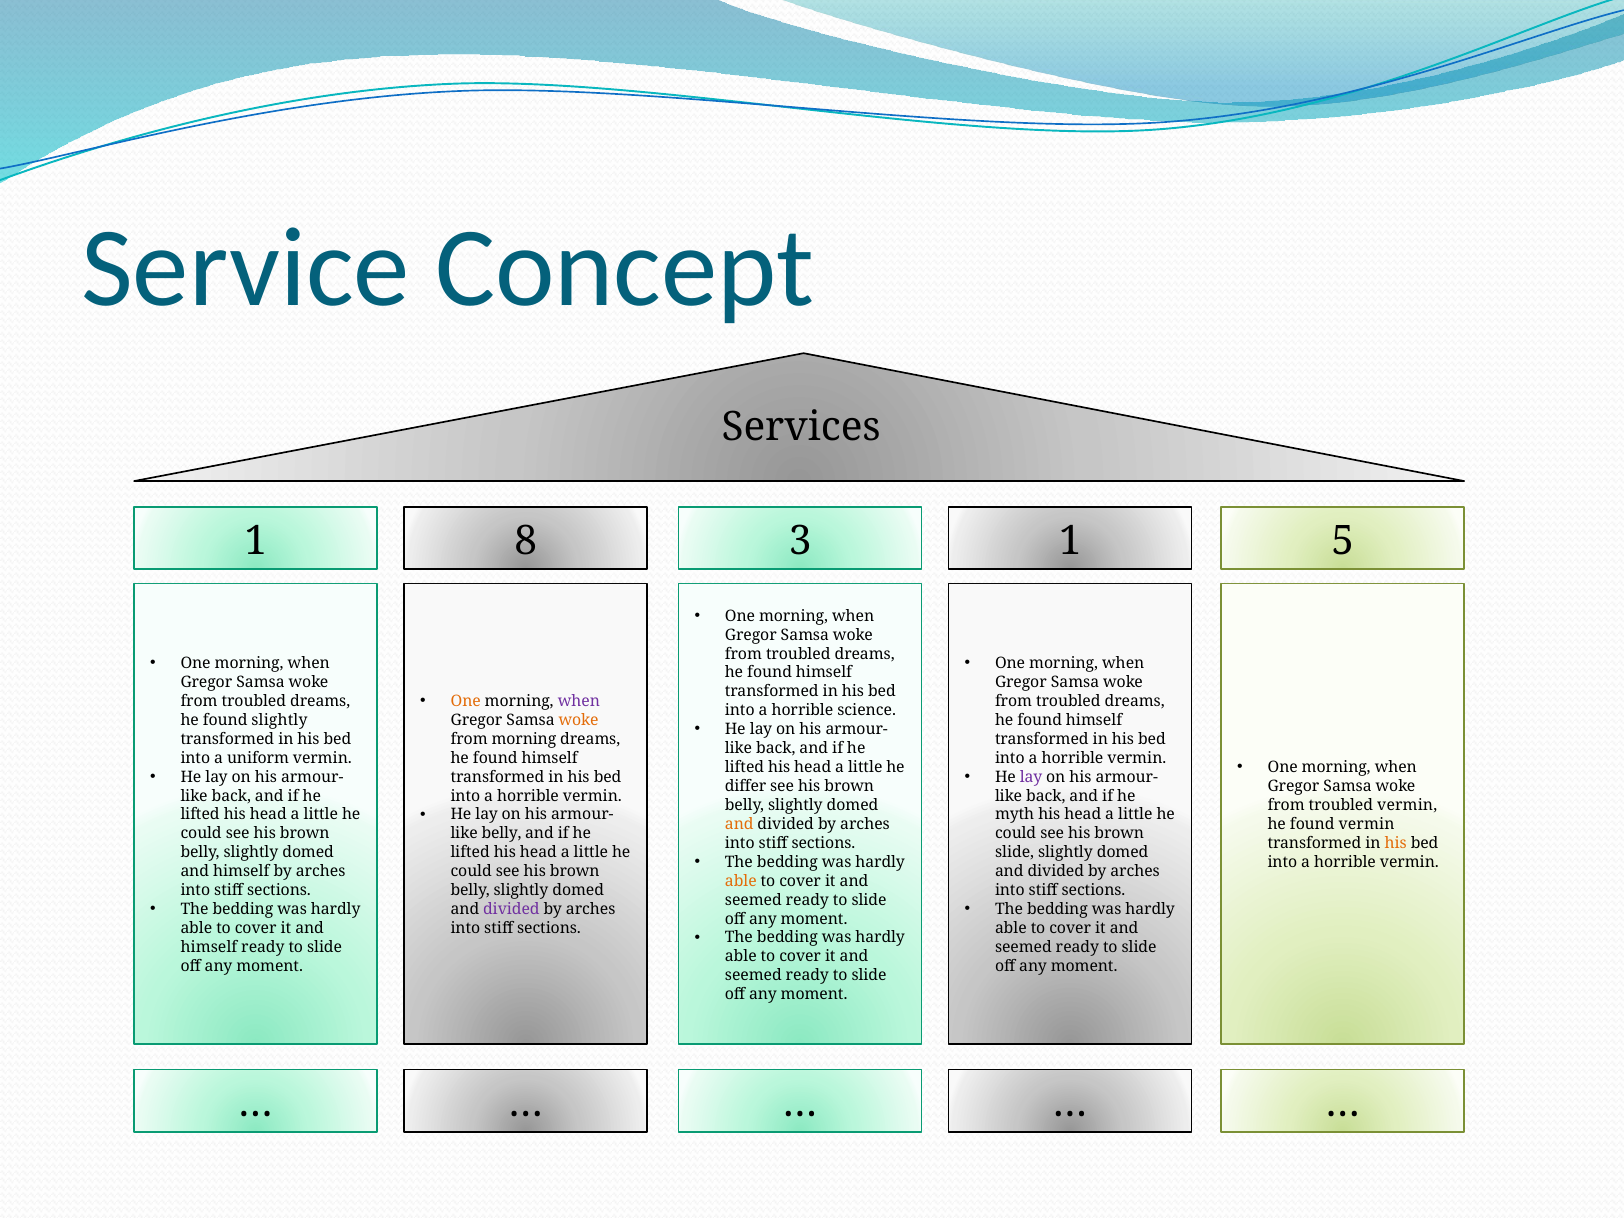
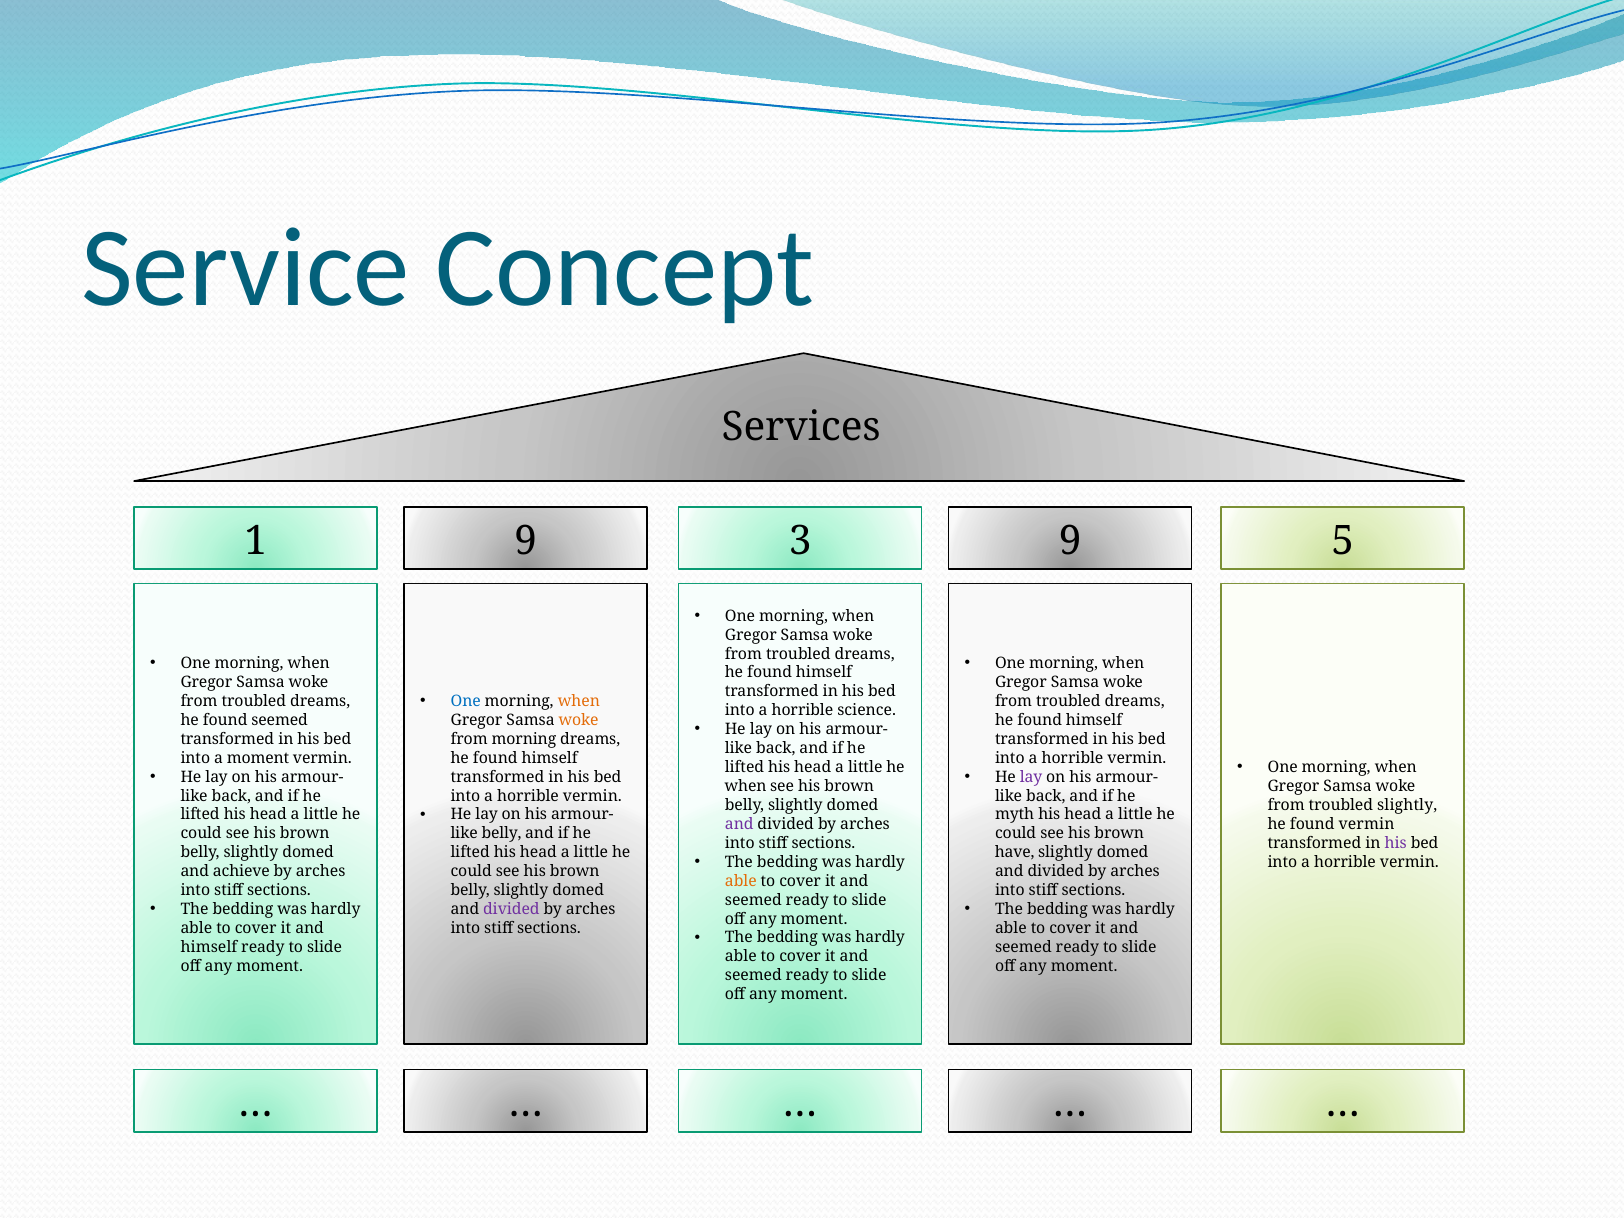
1 8: 8 -> 9 (526, 541)
3 1: 1 -> 9 (1070, 541)
One colour: orange -> blue (466, 701)
when colour: purple -> orange (579, 701)
found slightly: slightly -> seemed (280, 720)
a uniform: uniform -> moment (258, 758)
differ: differ -> when (746, 786)
troubled vermin: vermin -> slightly (1407, 805)
and colour: orange -> purple (739, 824)
his colour: orange -> purple (1396, 843)
slide: slide -> have (1015, 853)
himself: himself -> achieve (241, 871)
